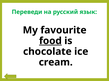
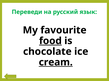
cream underline: none -> present (56, 63)
